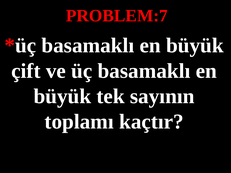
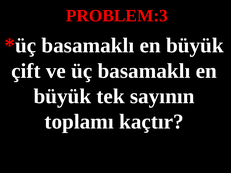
PROBLEM:7: PROBLEM:7 -> PROBLEM:3 (117, 16)
